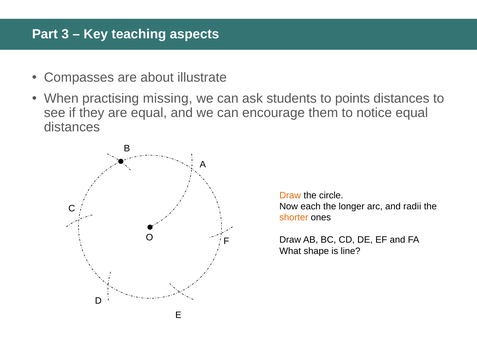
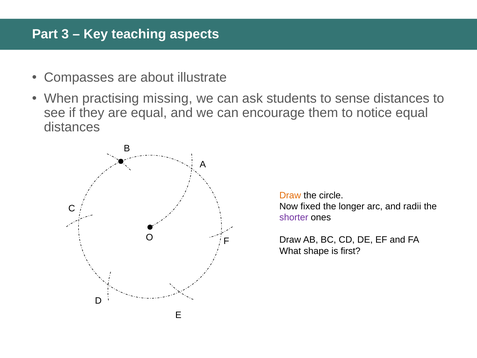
points: points -> sense (352, 98)
each: each -> fixed (311, 206)
shorter colour: orange -> purple (294, 217)
line: line -> first (351, 251)
